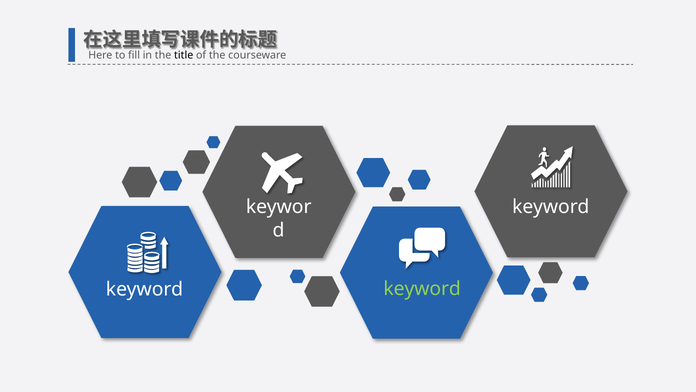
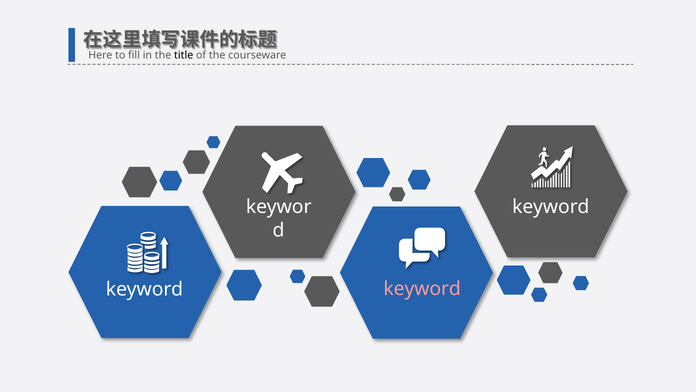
keyword colour: light green -> pink (422, 288)
